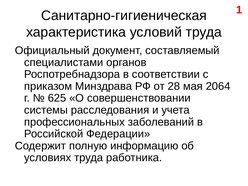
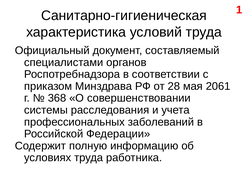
2064: 2064 -> 2061 (218, 86)
625: 625 -> 368 (57, 98)
